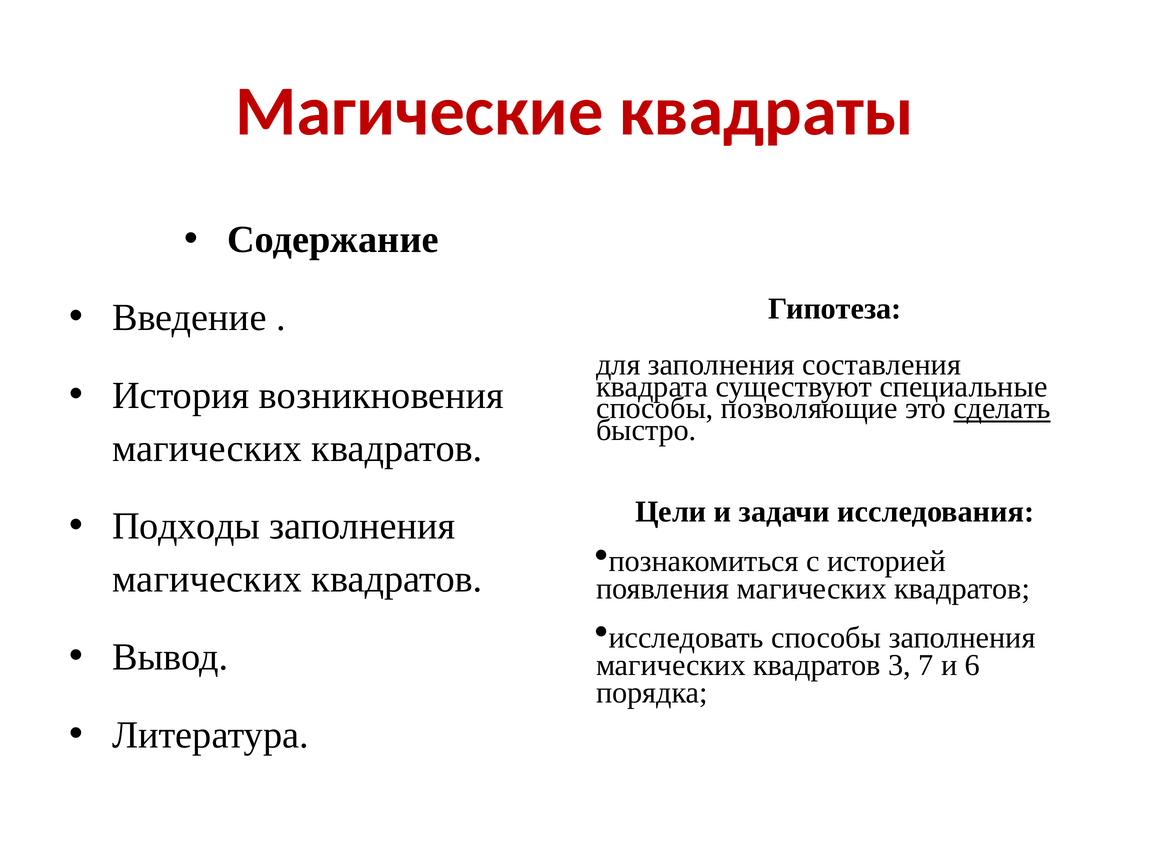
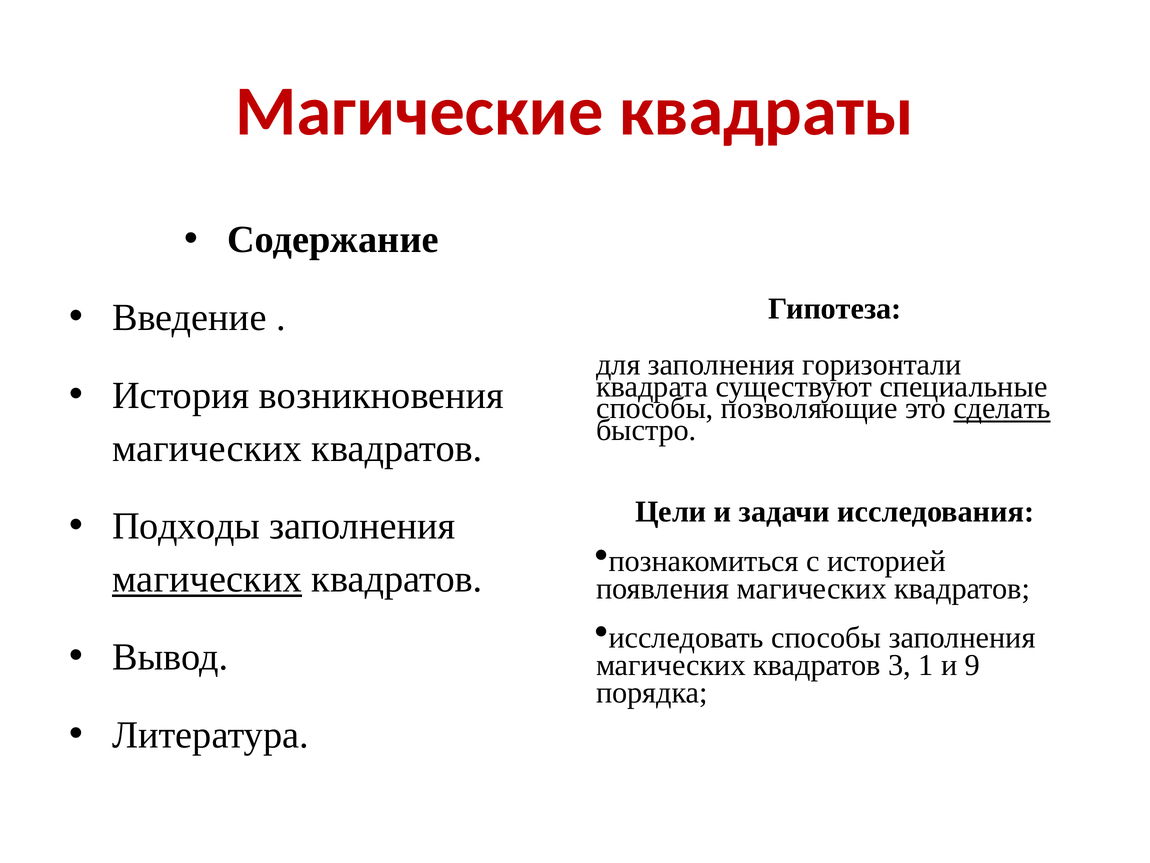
составления: составления -> горизонтали (882, 364)
магических underline: none -> present (207, 579)
7: 7 -> 1 (926, 665)
6: 6 -> 9 (973, 665)
